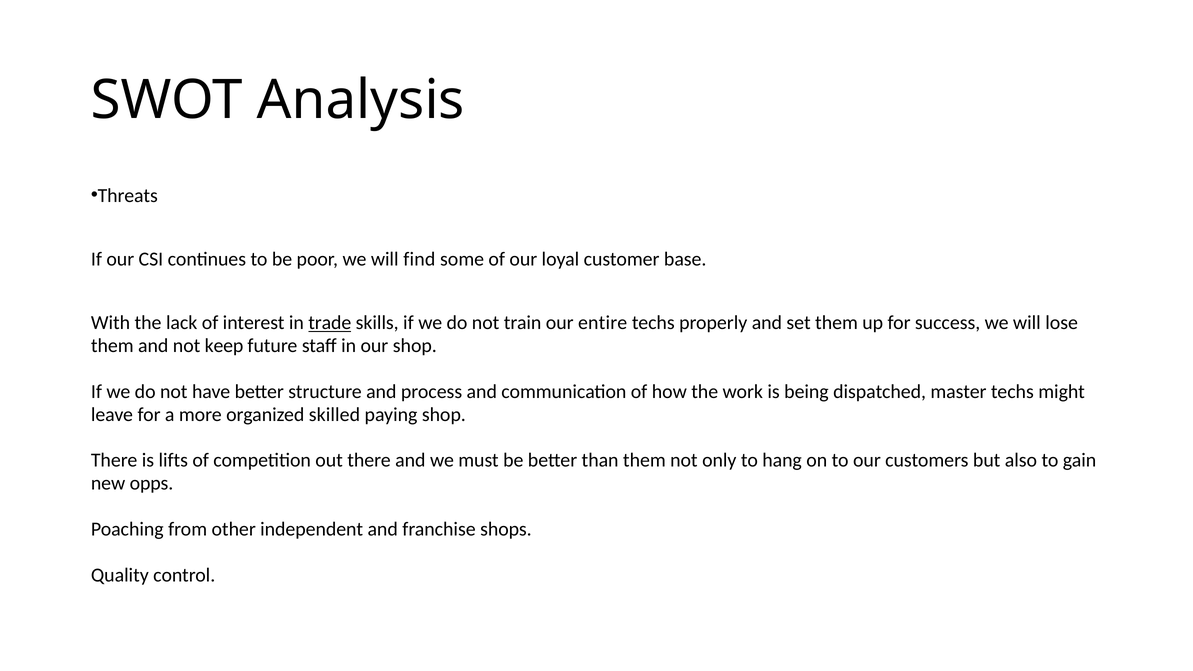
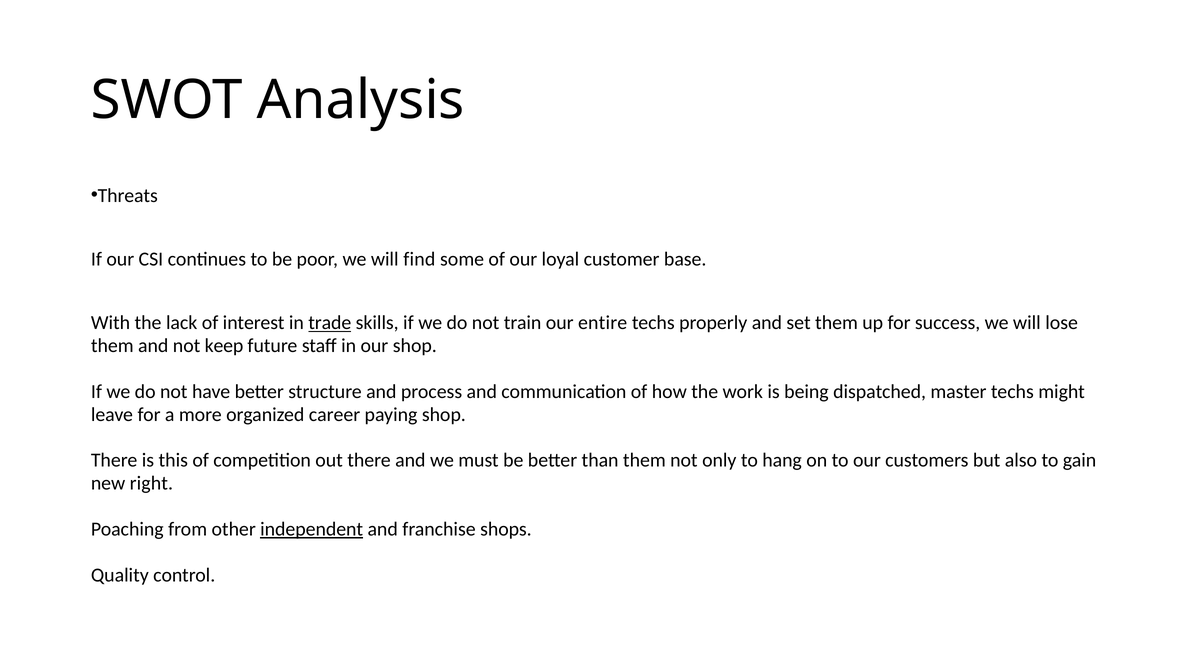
skilled: skilled -> career (335, 415)
lifts: lifts -> this (173, 460)
opps: opps -> right (151, 483)
independent underline: none -> present (312, 529)
